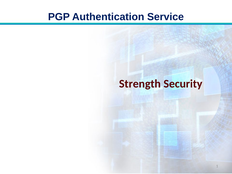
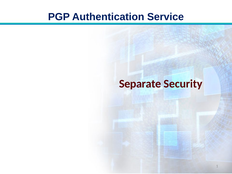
Strength: Strength -> Separate (140, 84)
